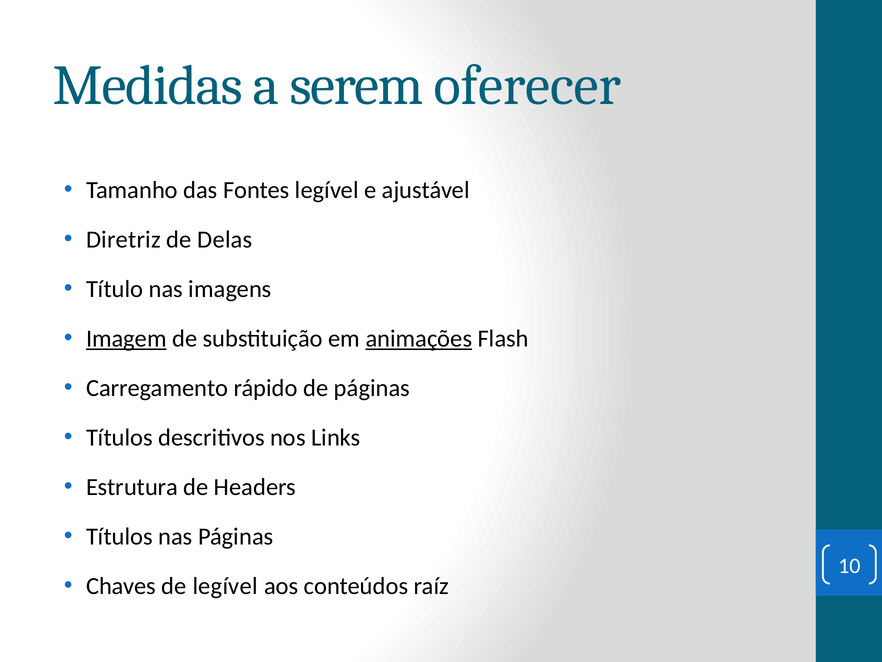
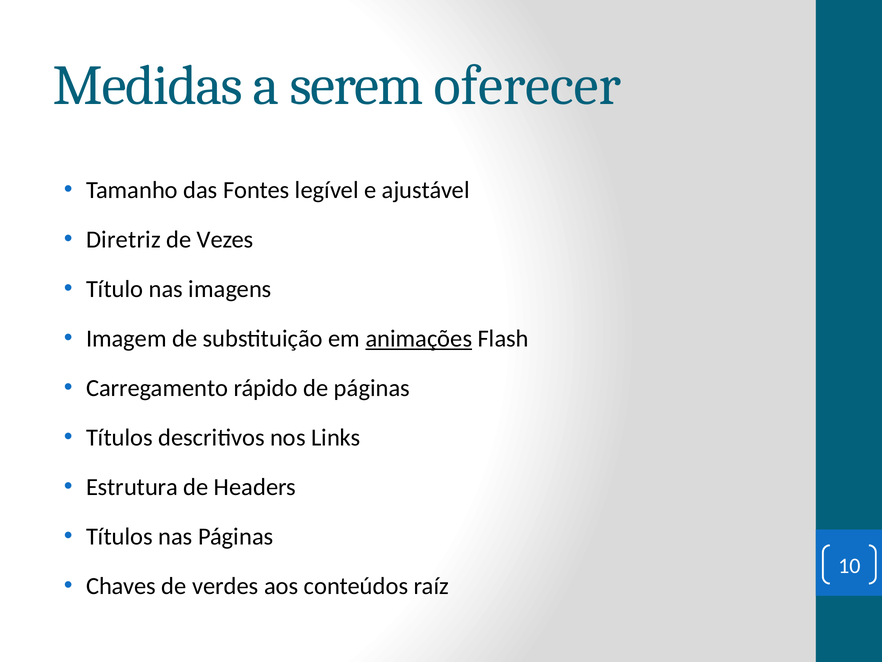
Delas: Delas -> Vezes (225, 239)
Imagem underline: present -> none (126, 338)
de legível: legível -> verdes (225, 586)
